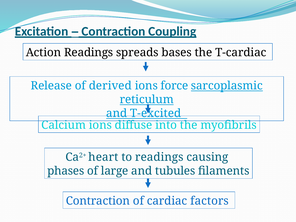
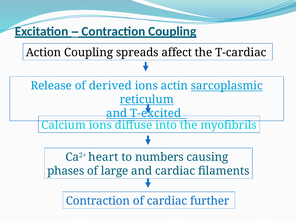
Action Readings: Readings -> Coupling (89, 53)
bases: bases -> affect (177, 53)
force: force -> actin (174, 86)
to readings: readings -> numbers (159, 157)
and tubules: tubules -> cardiac (175, 171)
factors: factors -> further (210, 201)
